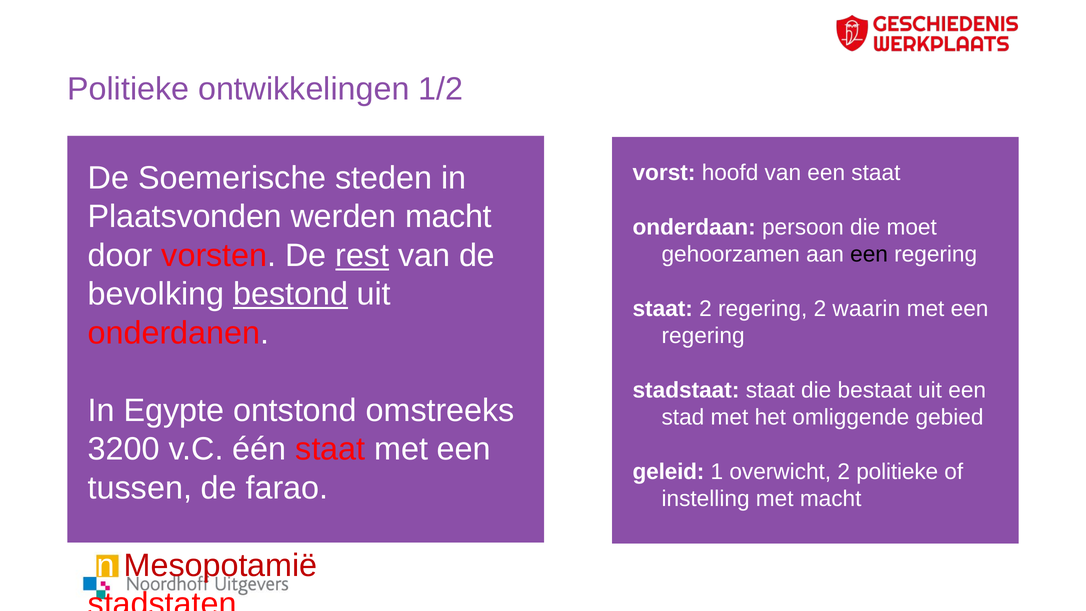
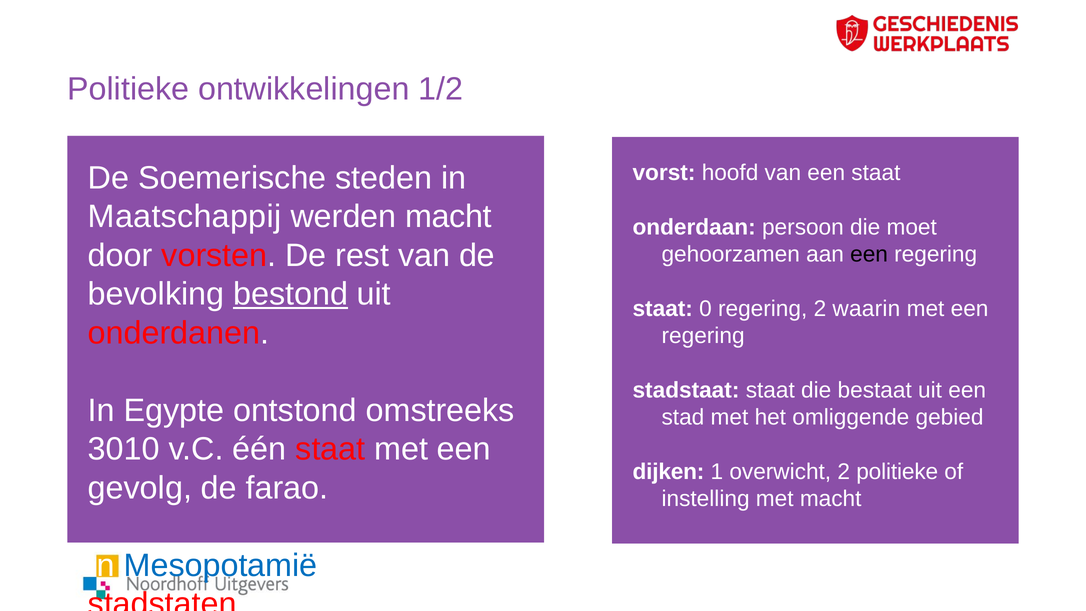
Plaatsvonden: Plaatsvonden -> Maatschappij (185, 217)
rest underline: present -> none (362, 256)
staat 2: 2 -> 0 (706, 309)
3200: 3200 -> 3010 (124, 449)
geleid: geleid -> dijken (669, 472)
tussen: tussen -> gevolg (140, 488)
Mesopotamië colour: red -> blue (221, 565)
